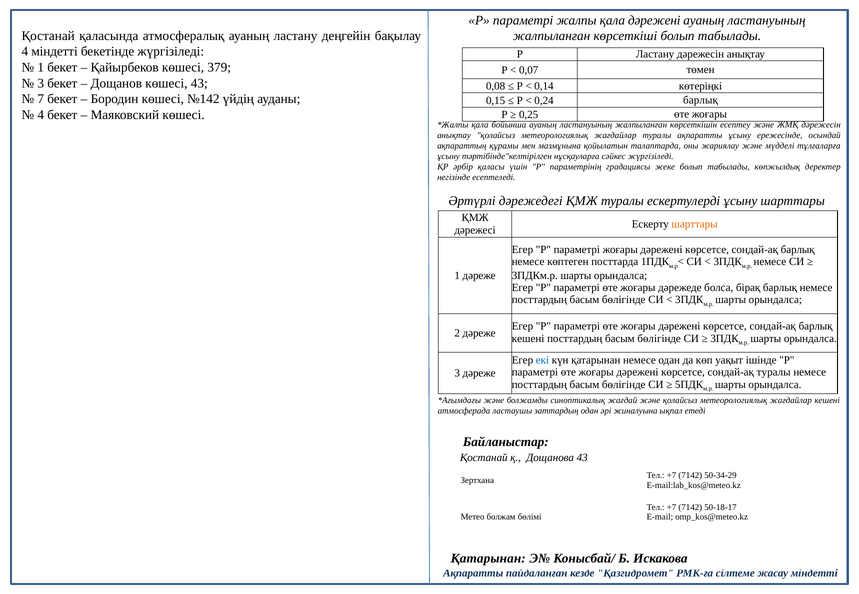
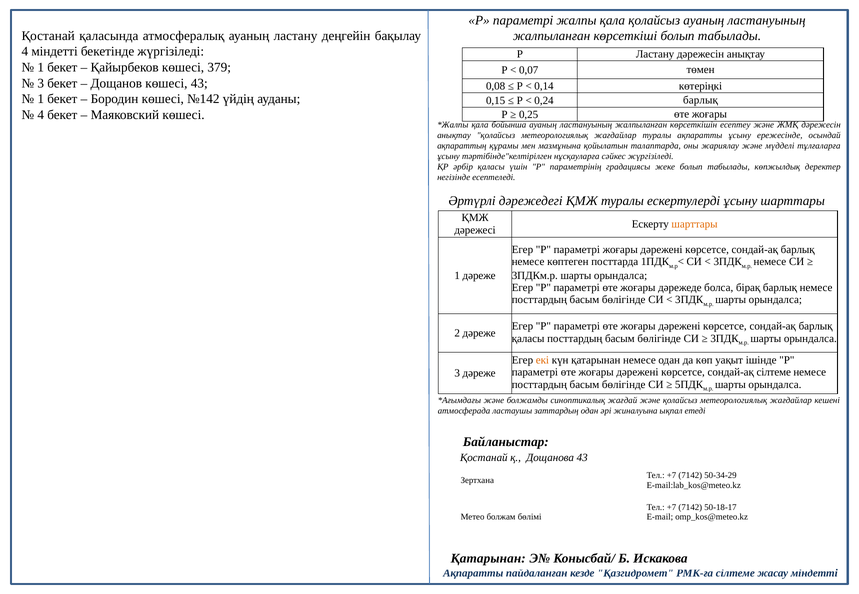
қала дәрежені: дәрежені -> қолайсыз (654, 20)
7: 7 -> 1 (41, 99)
кешені: кешені -> қаласы (528, 339)
екі colour: blue -> orange (542, 361)
сондай-ақ туралы: туралы -> сілтеме (774, 373)
